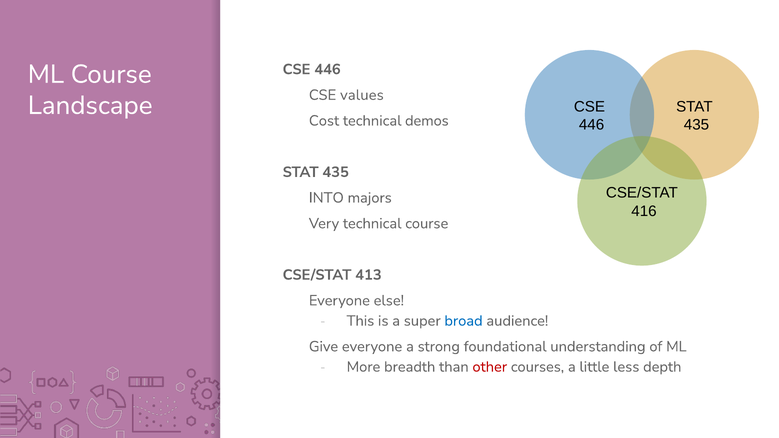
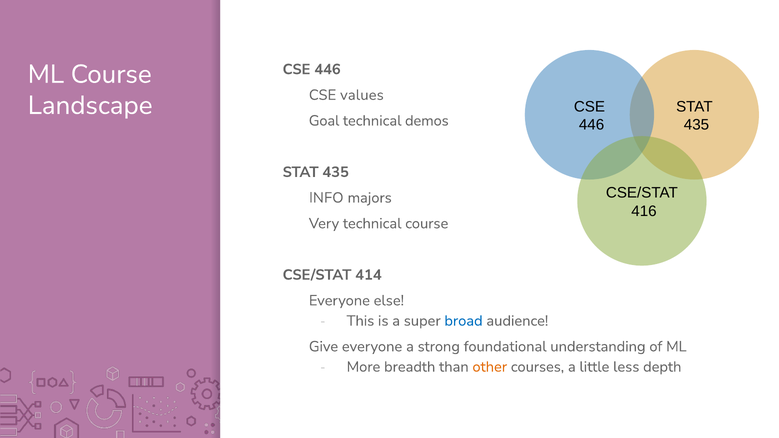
Cost: Cost -> Goal (324, 121)
INTO: INTO -> INFO (326, 198)
413: 413 -> 414 (368, 275)
other colour: red -> orange (490, 367)
